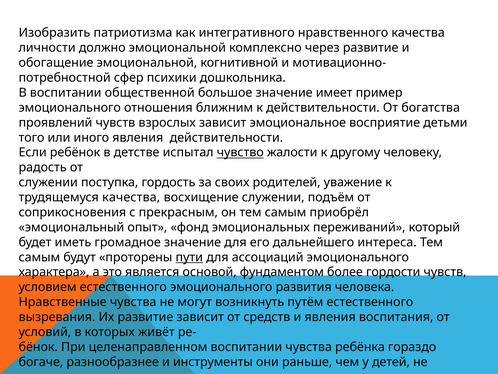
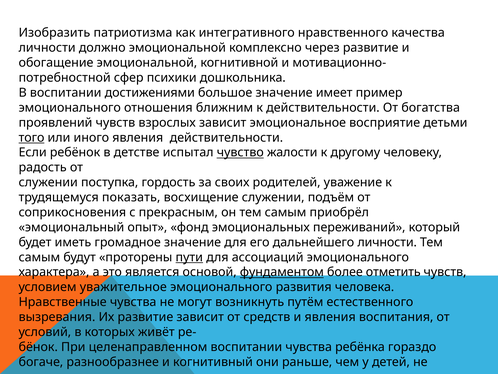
общественной: общественной -> достижениями (150, 93)
того underline: none -> present (32, 137)
трудящемуся качества: качества -> показать (131, 197)
дальнейшего интереса: интереса -> личности (387, 242)
фундаментом underline: none -> present (282, 272)
гордости: гордости -> отметить (393, 272)
условием естественного: естественного -> уважительное (123, 287)
инструменты: инструменты -> когнитивный (213, 361)
